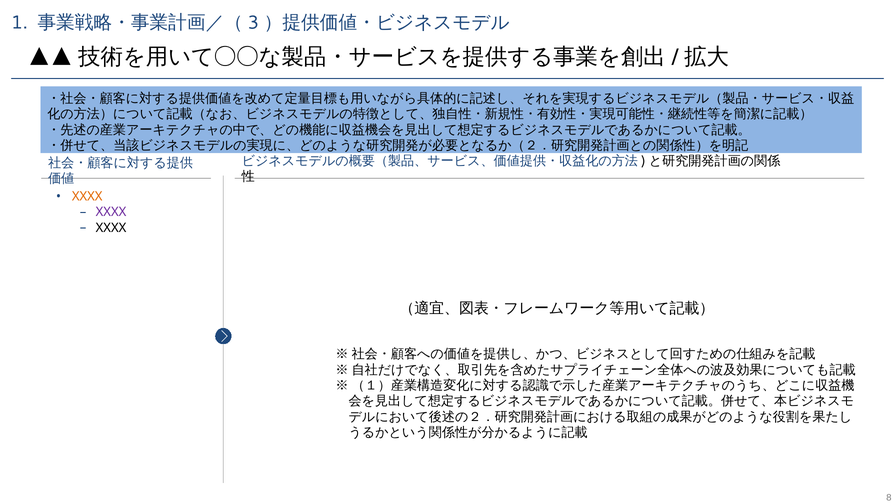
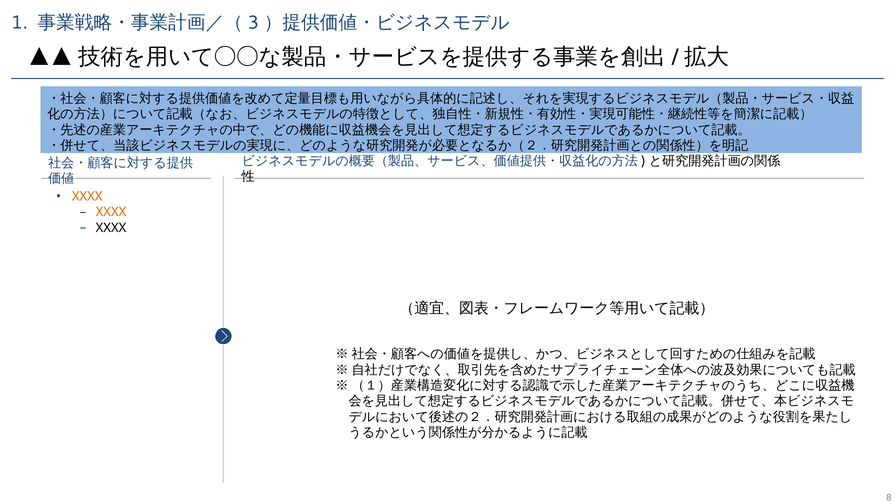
XXXX colour: purple -> orange (111, 212)
